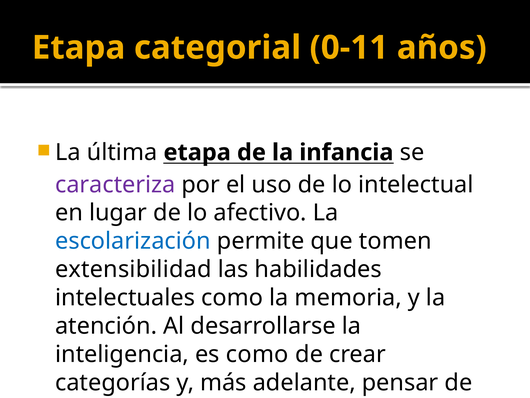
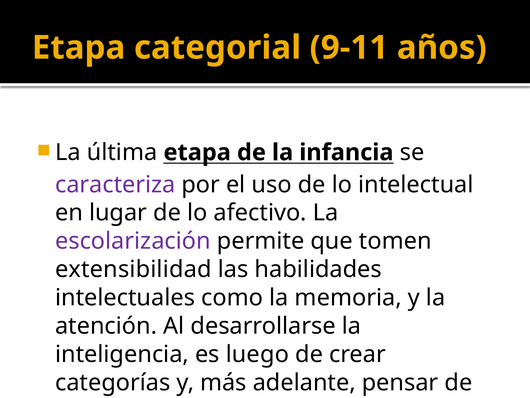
0-11: 0-11 -> 9-11 (349, 48)
escolarización colour: blue -> purple (133, 241)
es como: como -> luego (257, 354)
